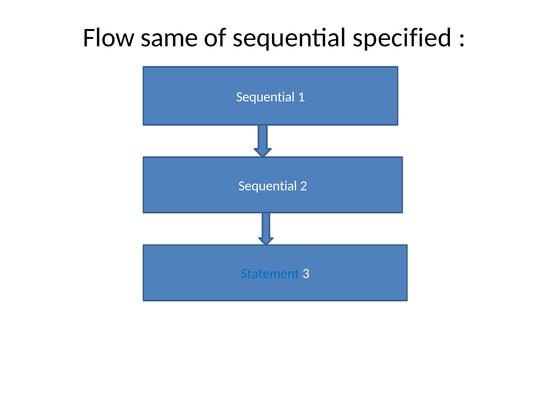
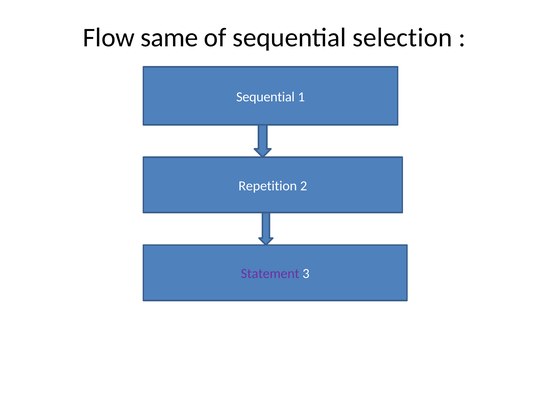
specified: specified -> selection (402, 38)
Sequential: Sequential -> Repetition (268, 186)
Statement colour: blue -> purple (270, 274)
